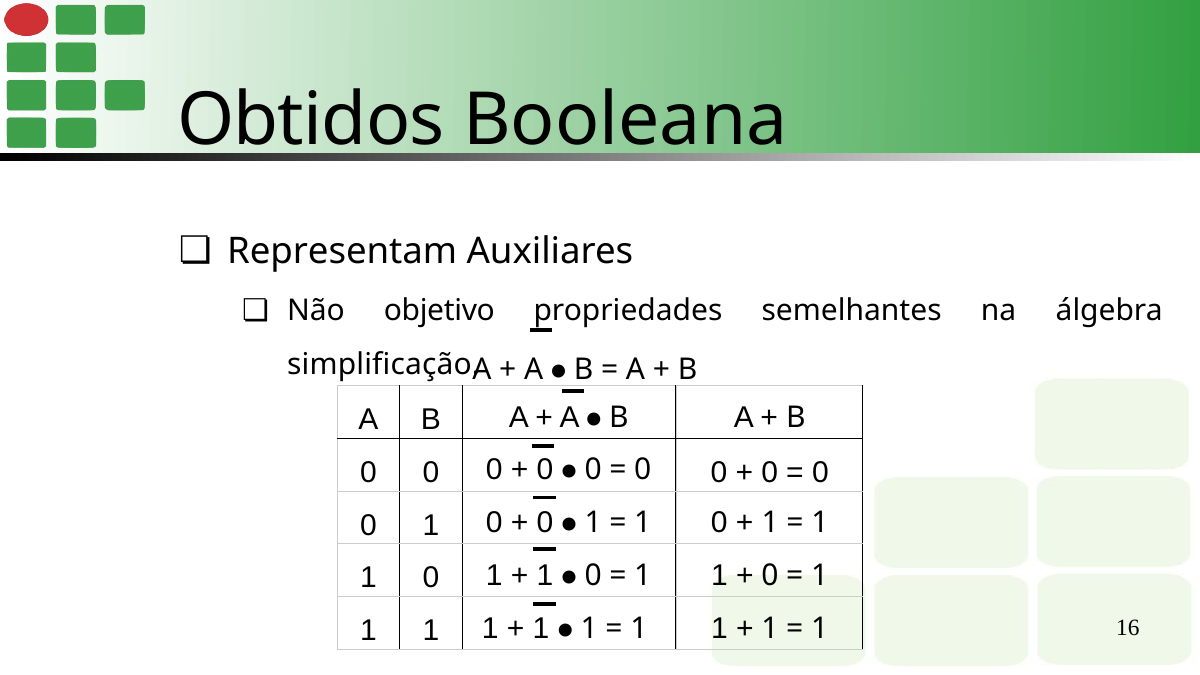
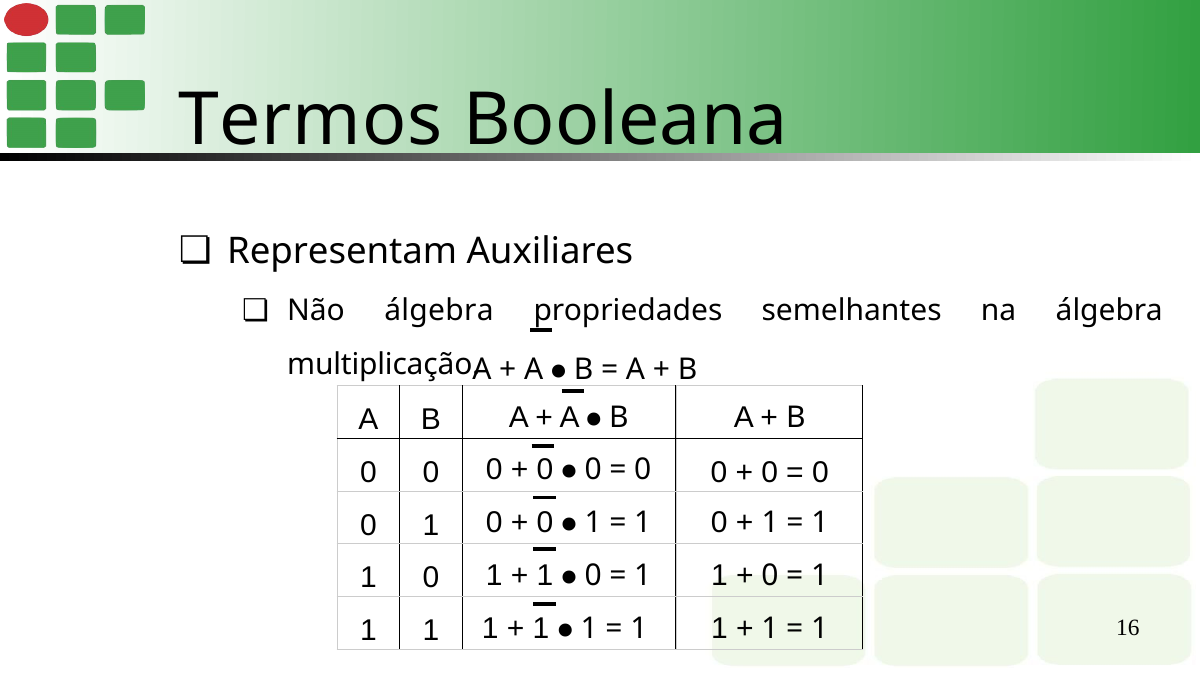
Obtidos: Obtidos -> Termos (310, 120)
Não objetivo: objetivo -> álgebra (439, 311)
simplificação: simplificação -> multiplicação (384, 365)
